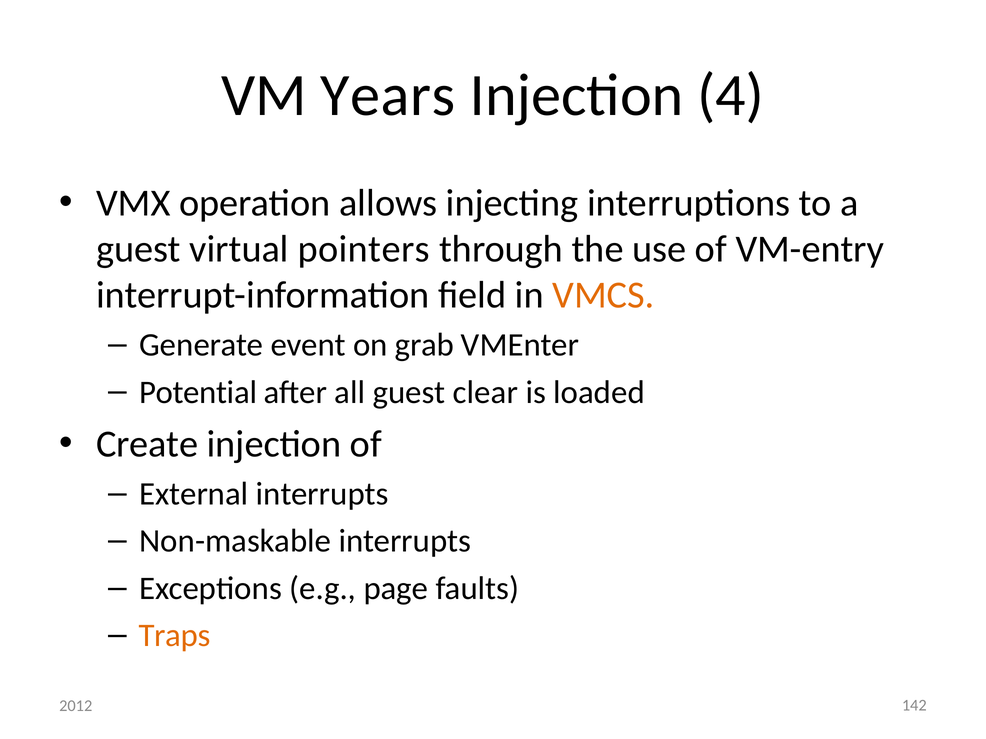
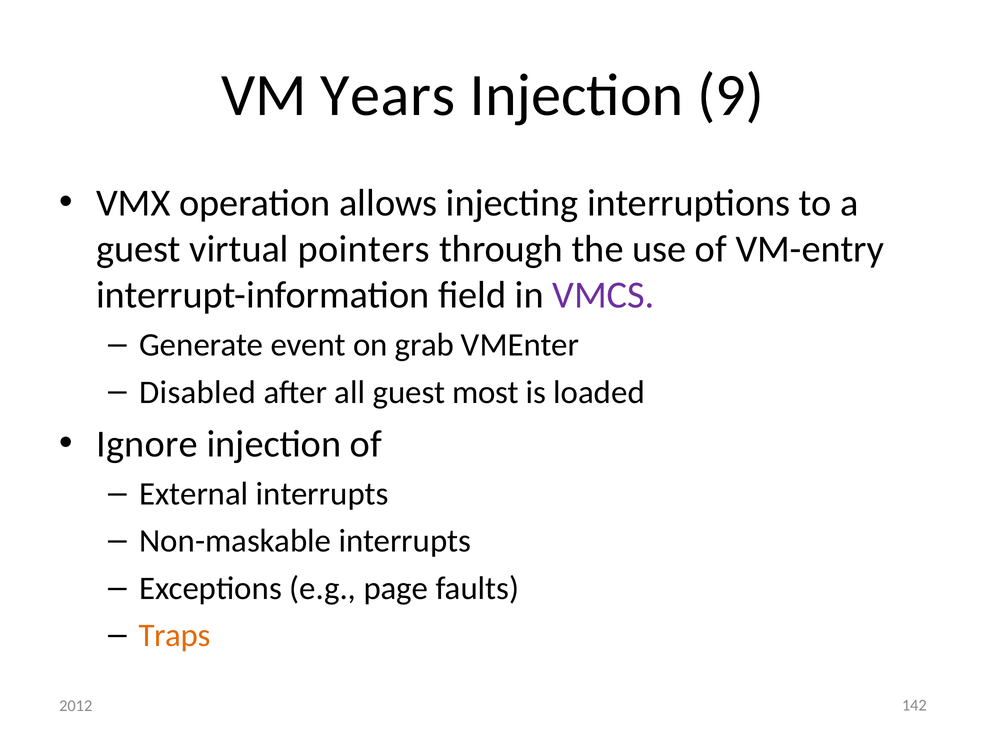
4: 4 -> 9 (731, 95)
VMCS colour: orange -> purple (603, 295)
Potential: Potential -> Disabled (198, 392)
clear: clear -> most (486, 392)
Create: Create -> Ignore (147, 444)
